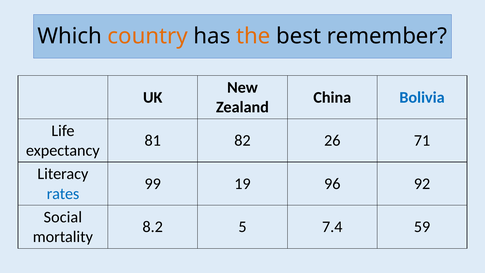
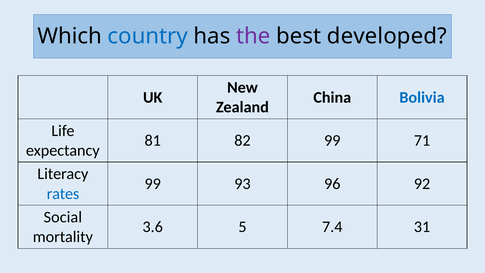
country colour: orange -> blue (148, 36)
the colour: orange -> purple (253, 36)
remember: remember -> developed (387, 36)
82 26: 26 -> 99 (332, 140)
19: 19 -> 93 (242, 184)
8.2: 8.2 -> 3.6 (153, 227)
59: 59 -> 31 (422, 227)
